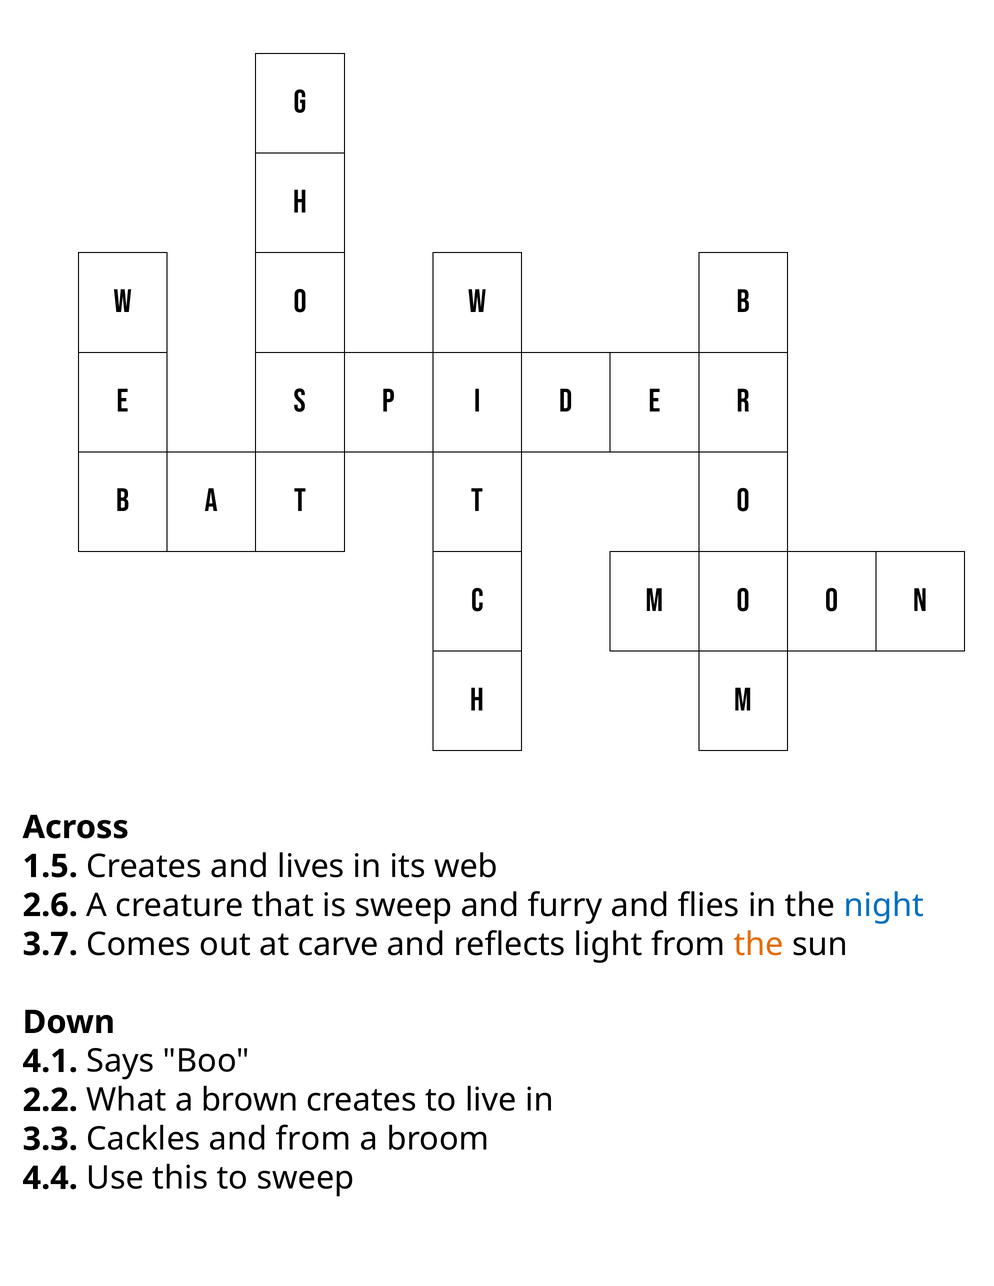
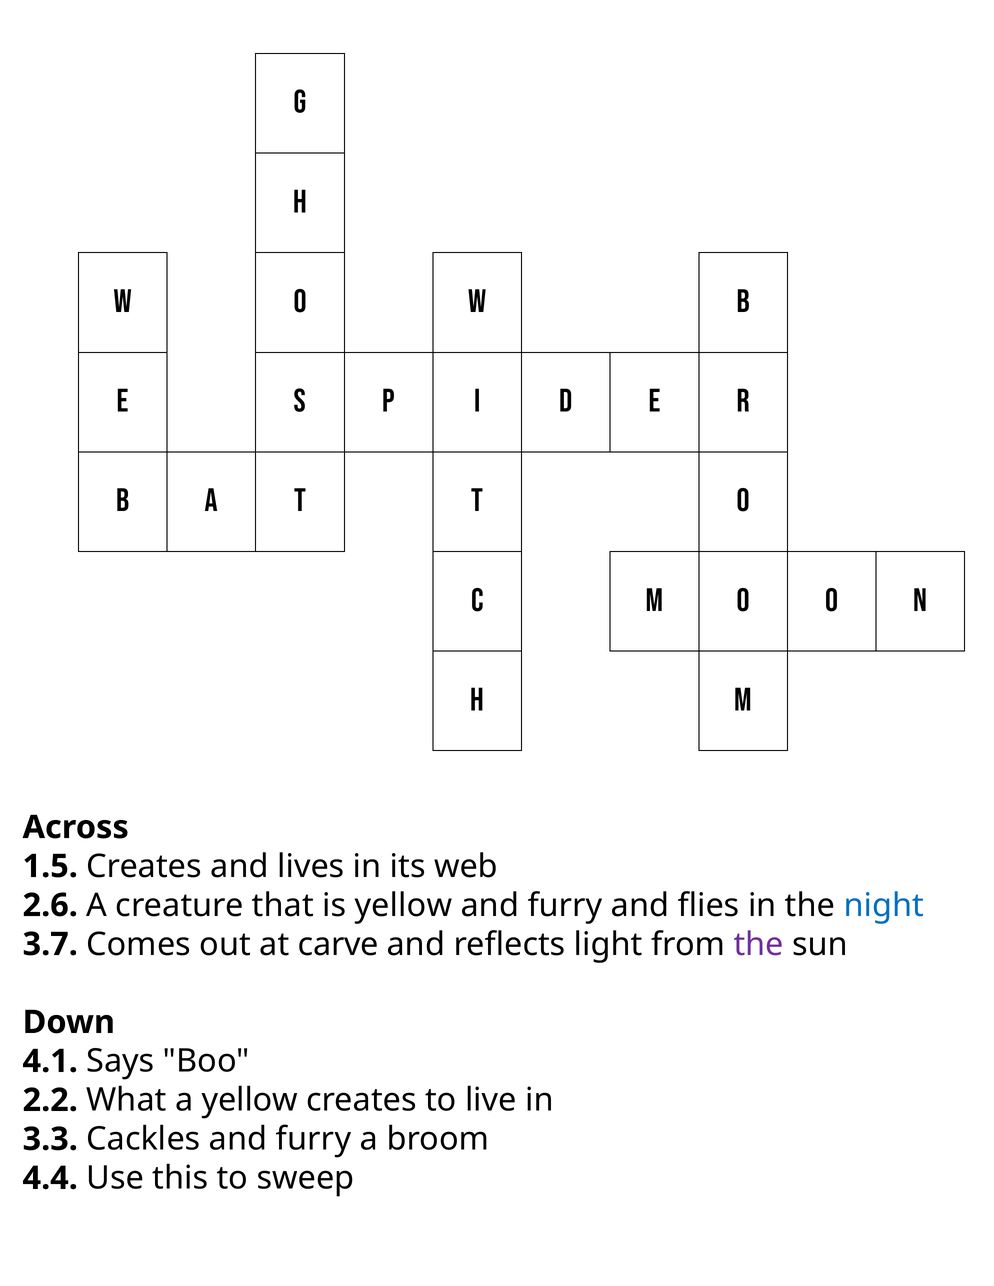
is sweep: sweep -> yellow (403, 906)
the colour: orange -> purple (759, 945)
a brown: brown -> yellow (250, 1101)
Cackles and from: from -> furry (313, 1140)
